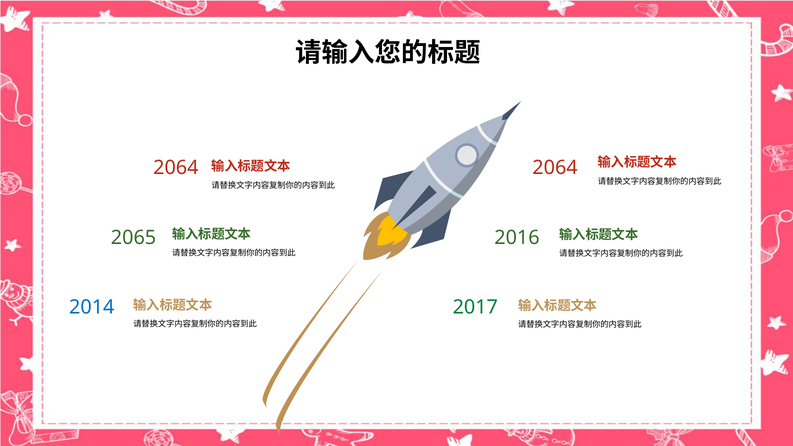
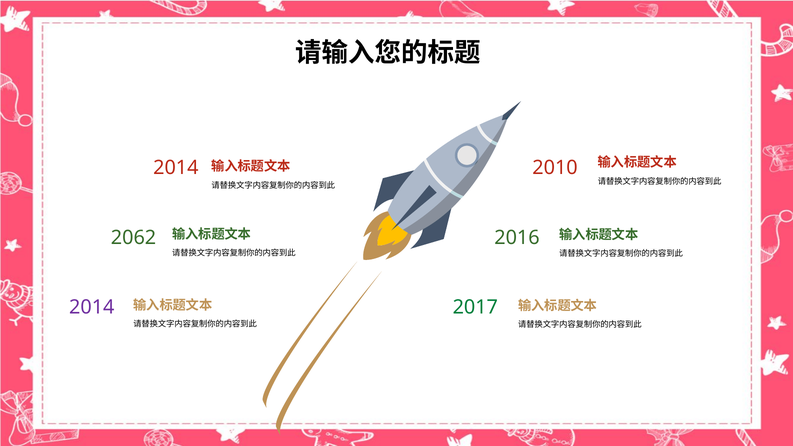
2064: 2064 -> 2014 (176, 167)
2064: 2064 -> 2010 (555, 167)
2065: 2065 -> 2062 (134, 238)
2014 colour: blue -> purple (92, 307)
